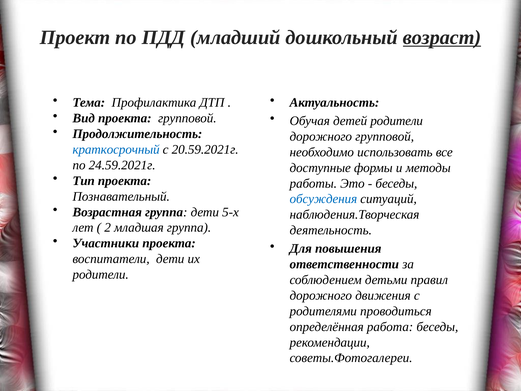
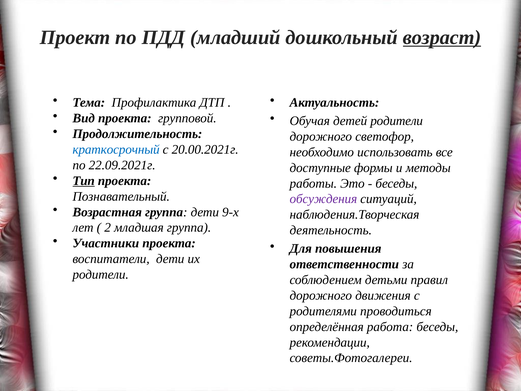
дорожного групповой: групповой -> светофор (385, 136)
20.59.2021г: 20.59.2021г -> 20.00.2021г (205, 149)
24.59.2021г: 24.59.2021г -> 22.09.2021г (122, 165)
Тип underline: none -> present (84, 181)
обсуждения colour: blue -> purple (323, 199)
5-х: 5-х -> 9-х (230, 212)
